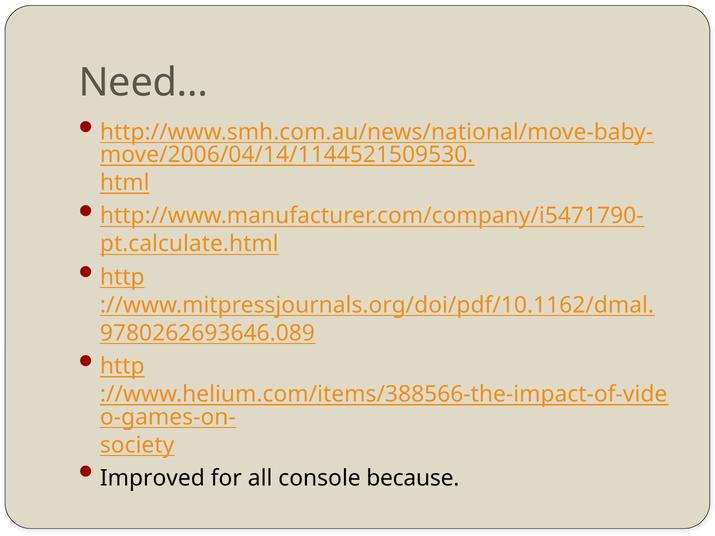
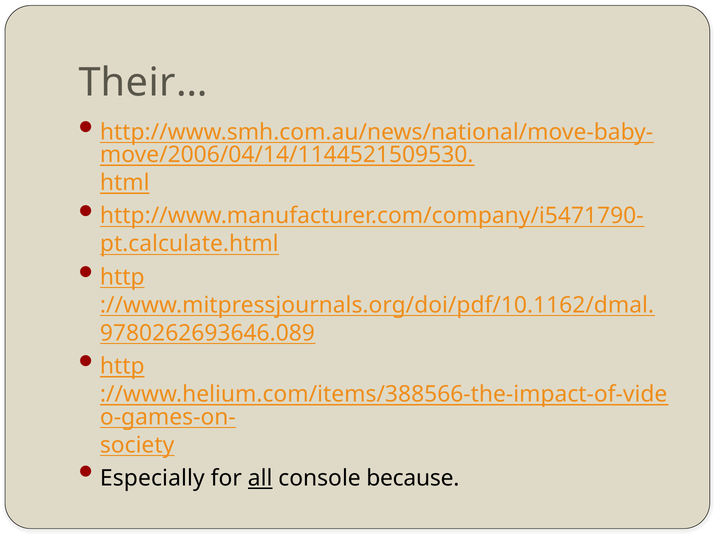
Need…: Need… -> Their… (143, 83)
Improved: Improved -> Especially (152, 478)
all underline: none -> present (260, 478)
